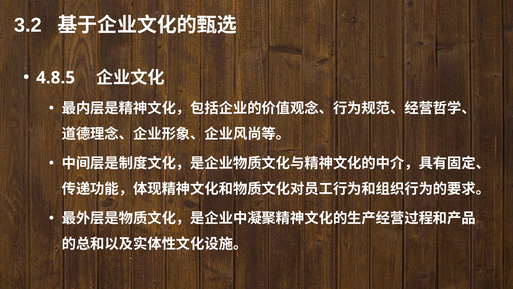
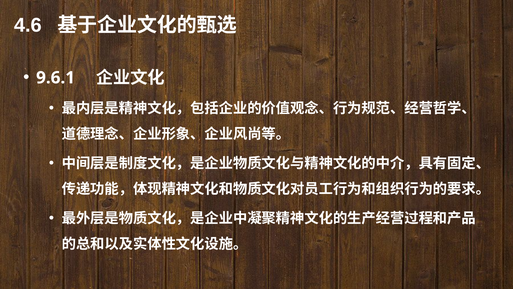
3.2: 3.2 -> 4.6 (28, 25)
4.8.5: 4.8.5 -> 9.6.1 (56, 78)
